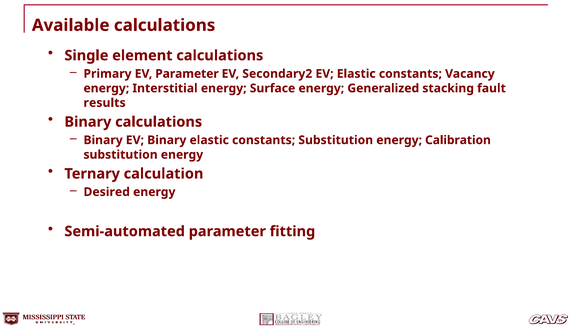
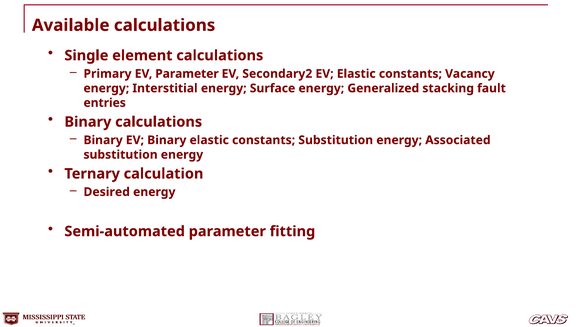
results: results -> entries (105, 103)
Calibration: Calibration -> Associated (458, 140)
